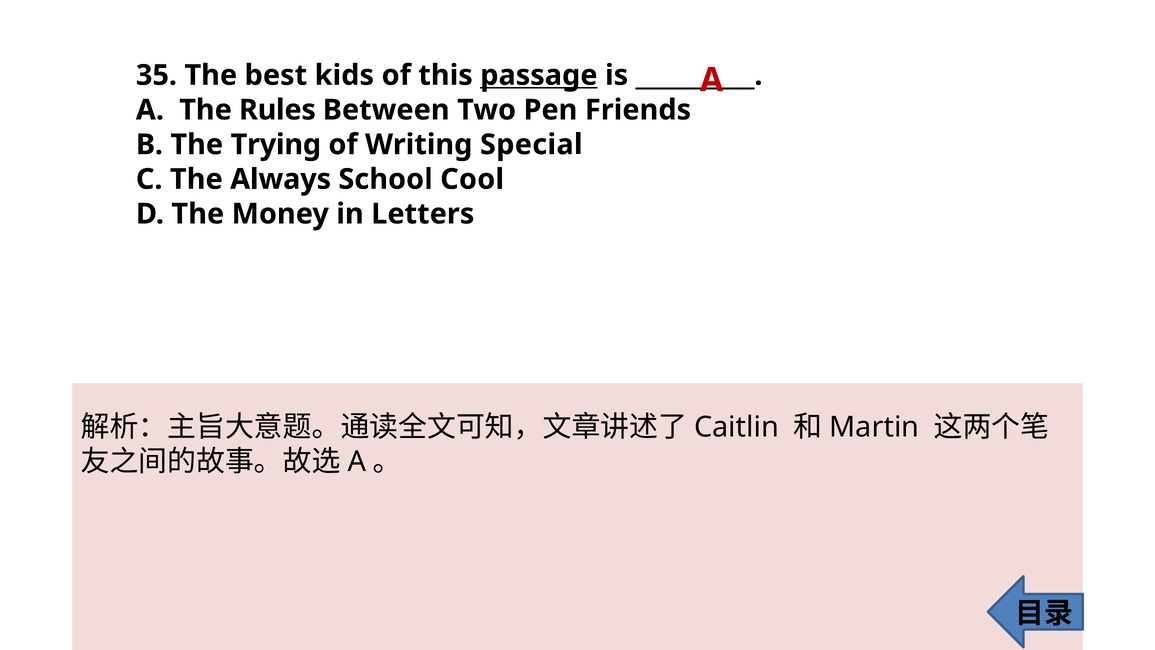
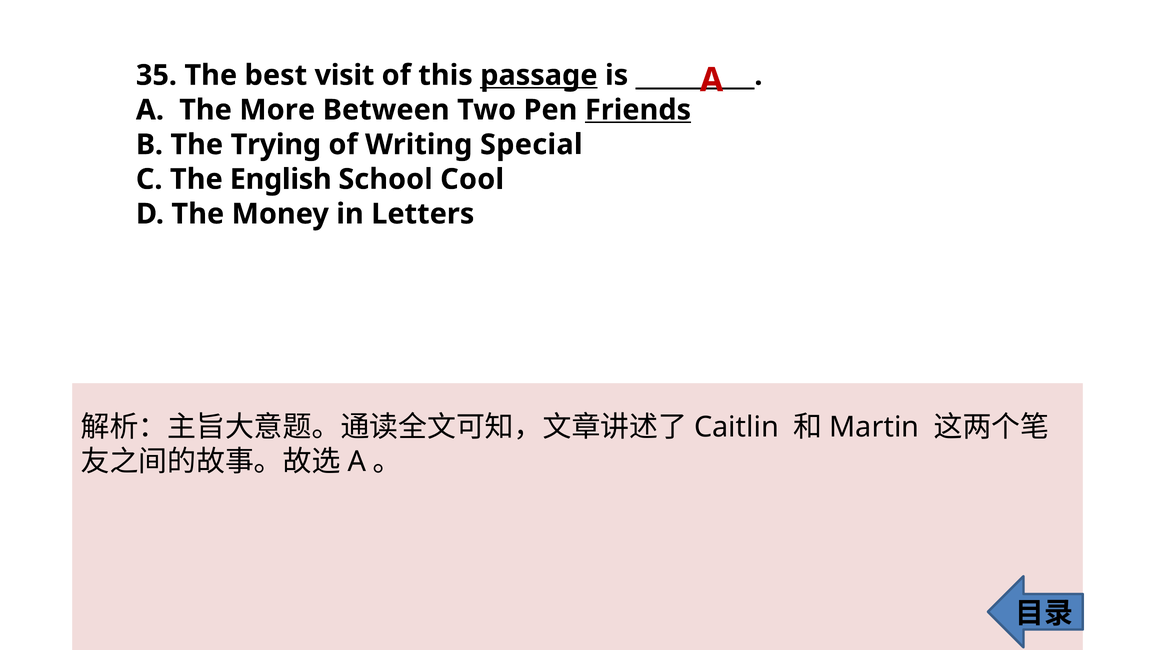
kids: kids -> visit (344, 75)
Rules: Rules -> More (277, 110)
Friends underline: none -> present (638, 110)
Always: Always -> English (281, 179)
